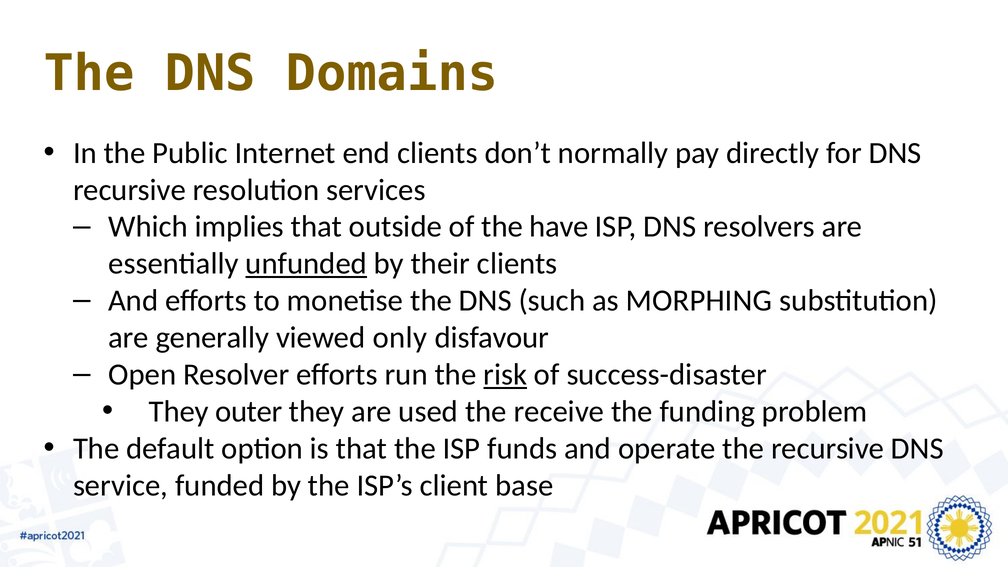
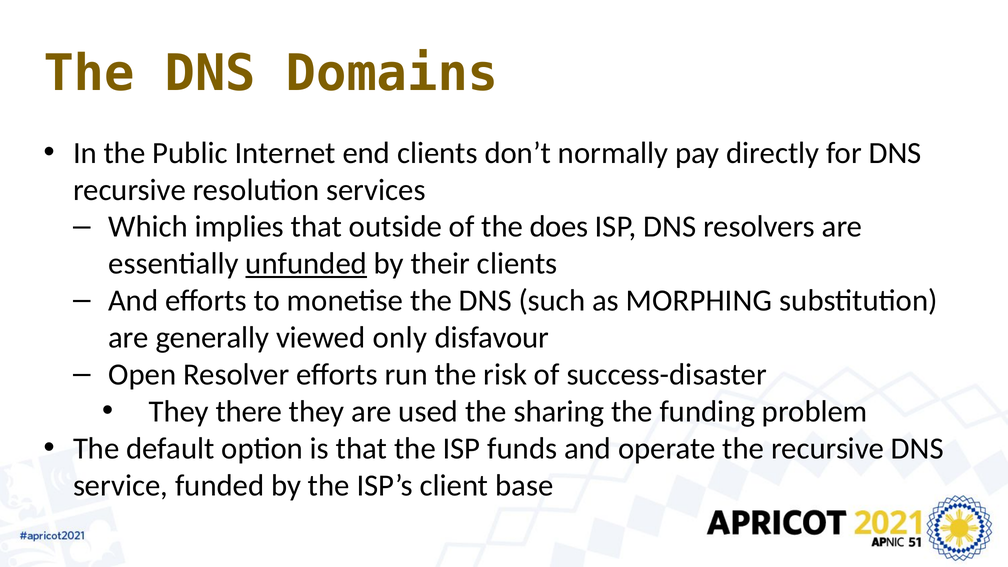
have: have -> does (559, 227)
risk underline: present -> none (505, 375)
outer: outer -> there (249, 412)
receive: receive -> sharing (559, 412)
